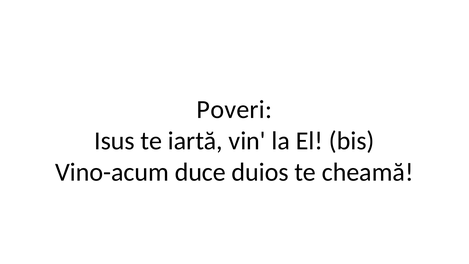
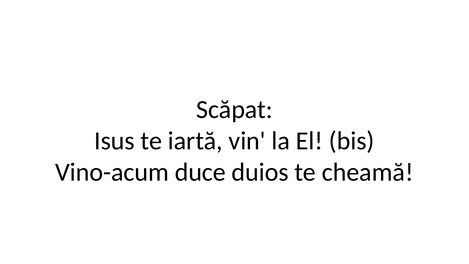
Poveri: Poveri -> Scăpat (235, 109)
